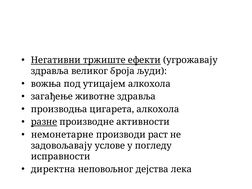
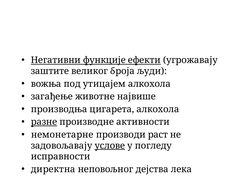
тржиште: тржиште -> функције (104, 60)
здравља: здравља -> заштите (50, 71)
животне здравља: здравља -> највише (136, 97)
услове underline: none -> present (110, 146)
